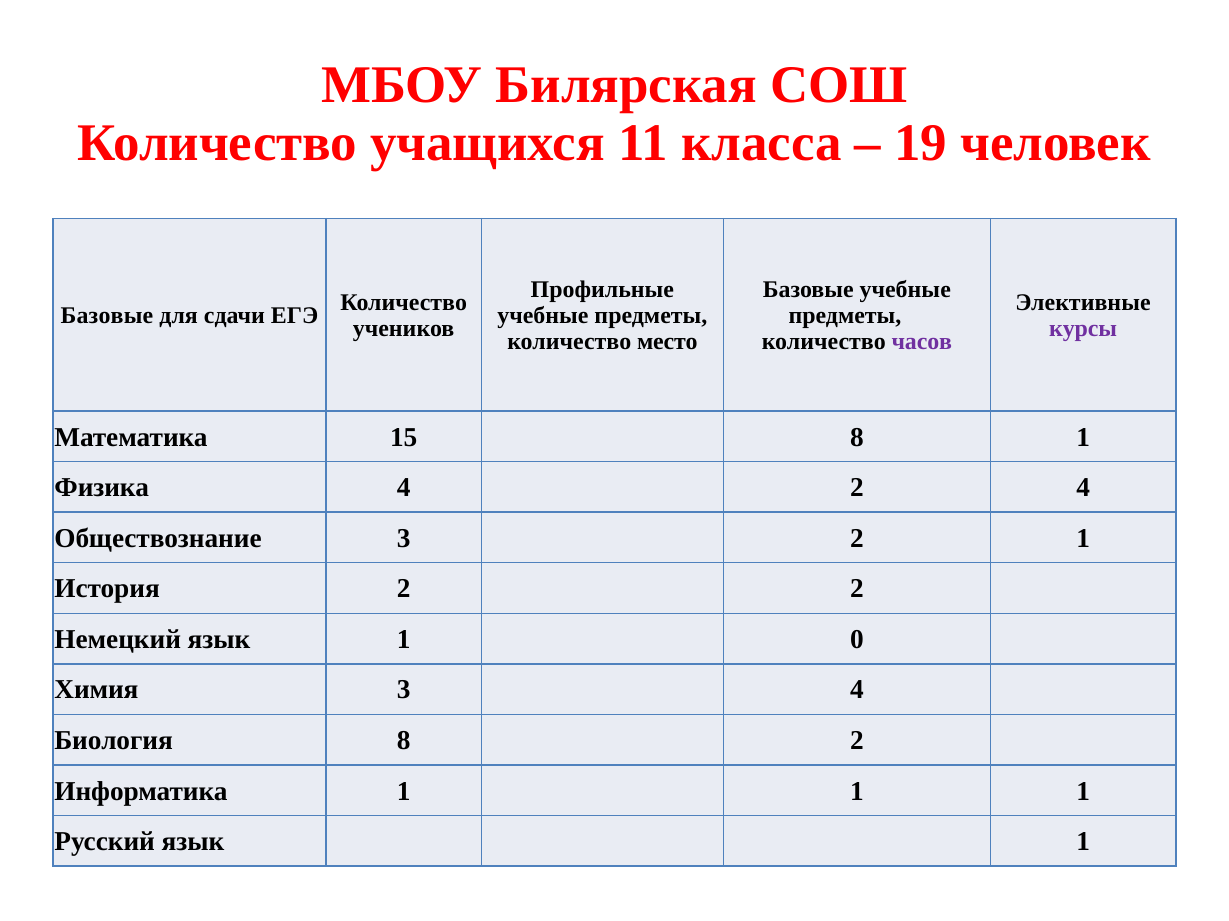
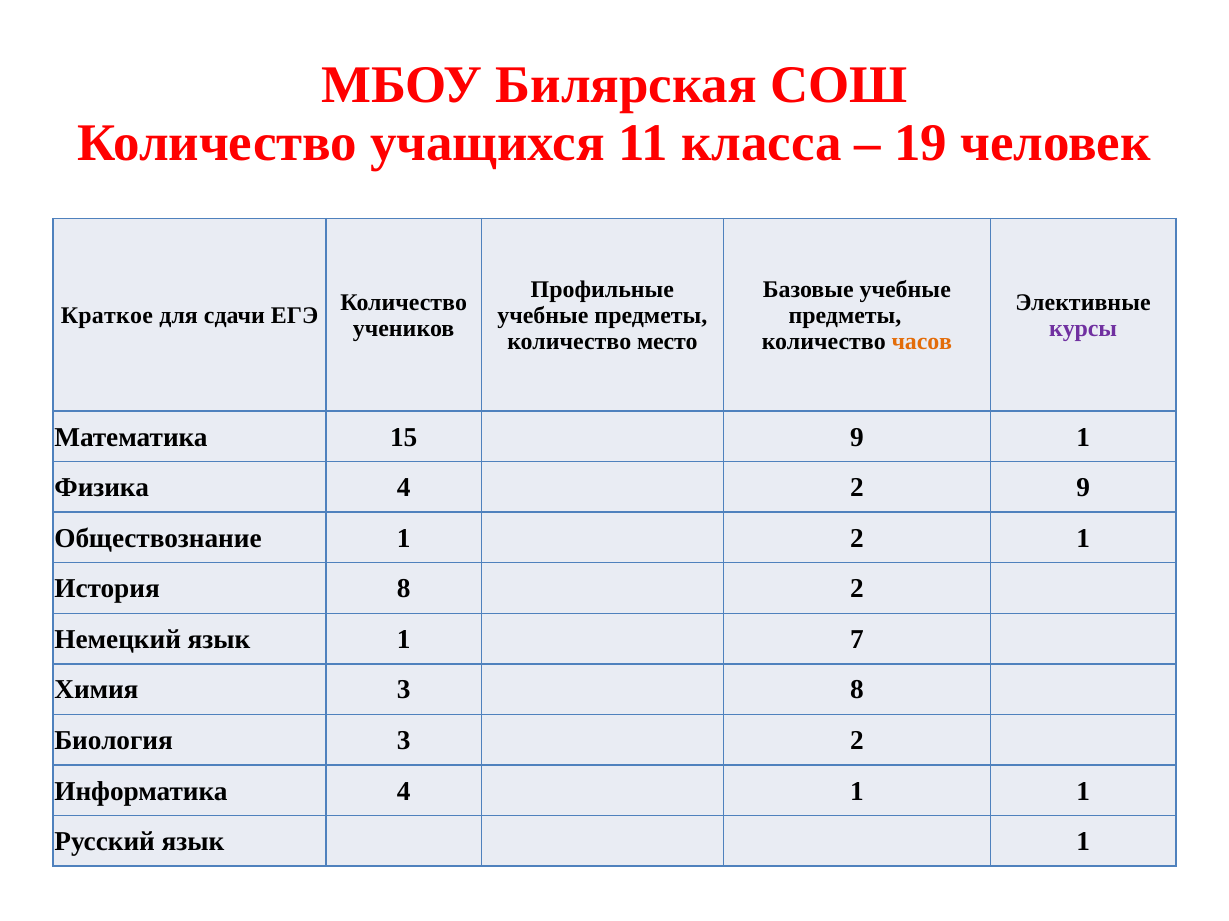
Базовые: Базовые -> Краткое (107, 316)
часов colour: purple -> orange (922, 342)
15 8: 8 -> 9 (857, 437)
2 4: 4 -> 9 (1083, 488)
Обществознание 3: 3 -> 1 (404, 539)
История 2: 2 -> 8 (404, 589)
0: 0 -> 7 (857, 640)
3 4: 4 -> 8 (857, 691)
Биология 8: 8 -> 3 (404, 741)
Информатика 1: 1 -> 4 (404, 792)
